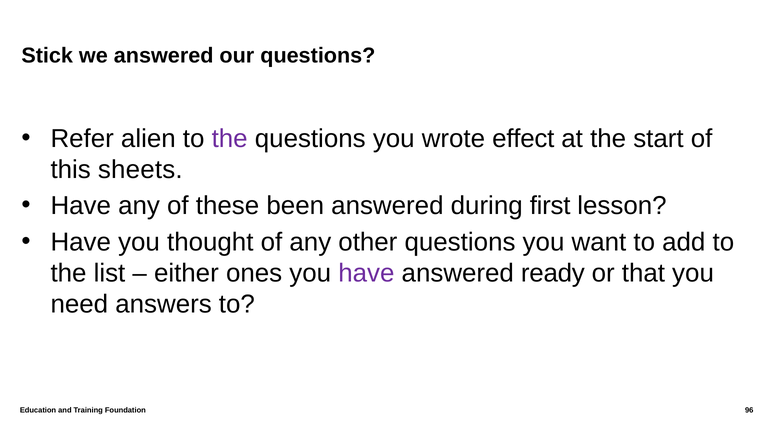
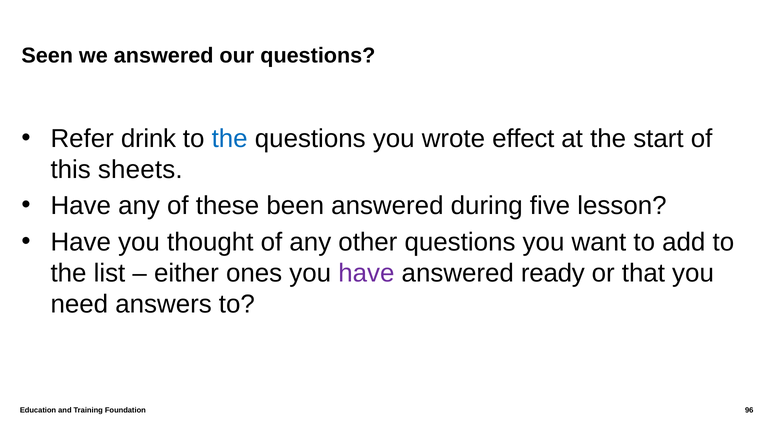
Stick: Stick -> Seen (47, 55)
alien: alien -> drink (148, 138)
the colour: purple -> blue (230, 138)
first: first -> five (550, 206)
